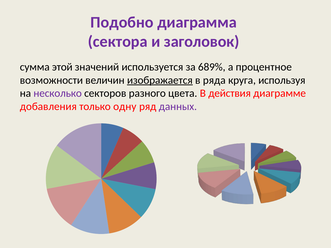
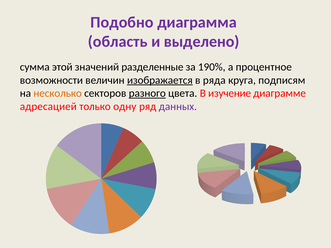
сектора: сектора -> область (118, 42)
заголовок: заголовок -> выделено (202, 42)
используется: используется -> разделенные (152, 67)
689%: 689% -> 190% (212, 67)
используя: используя -> подписям (282, 80)
несколько colour: purple -> orange (58, 93)
разного underline: none -> present (147, 93)
действия: действия -> изучение (230, 93)
добавления: добавления -> адресацией (48, 107)
